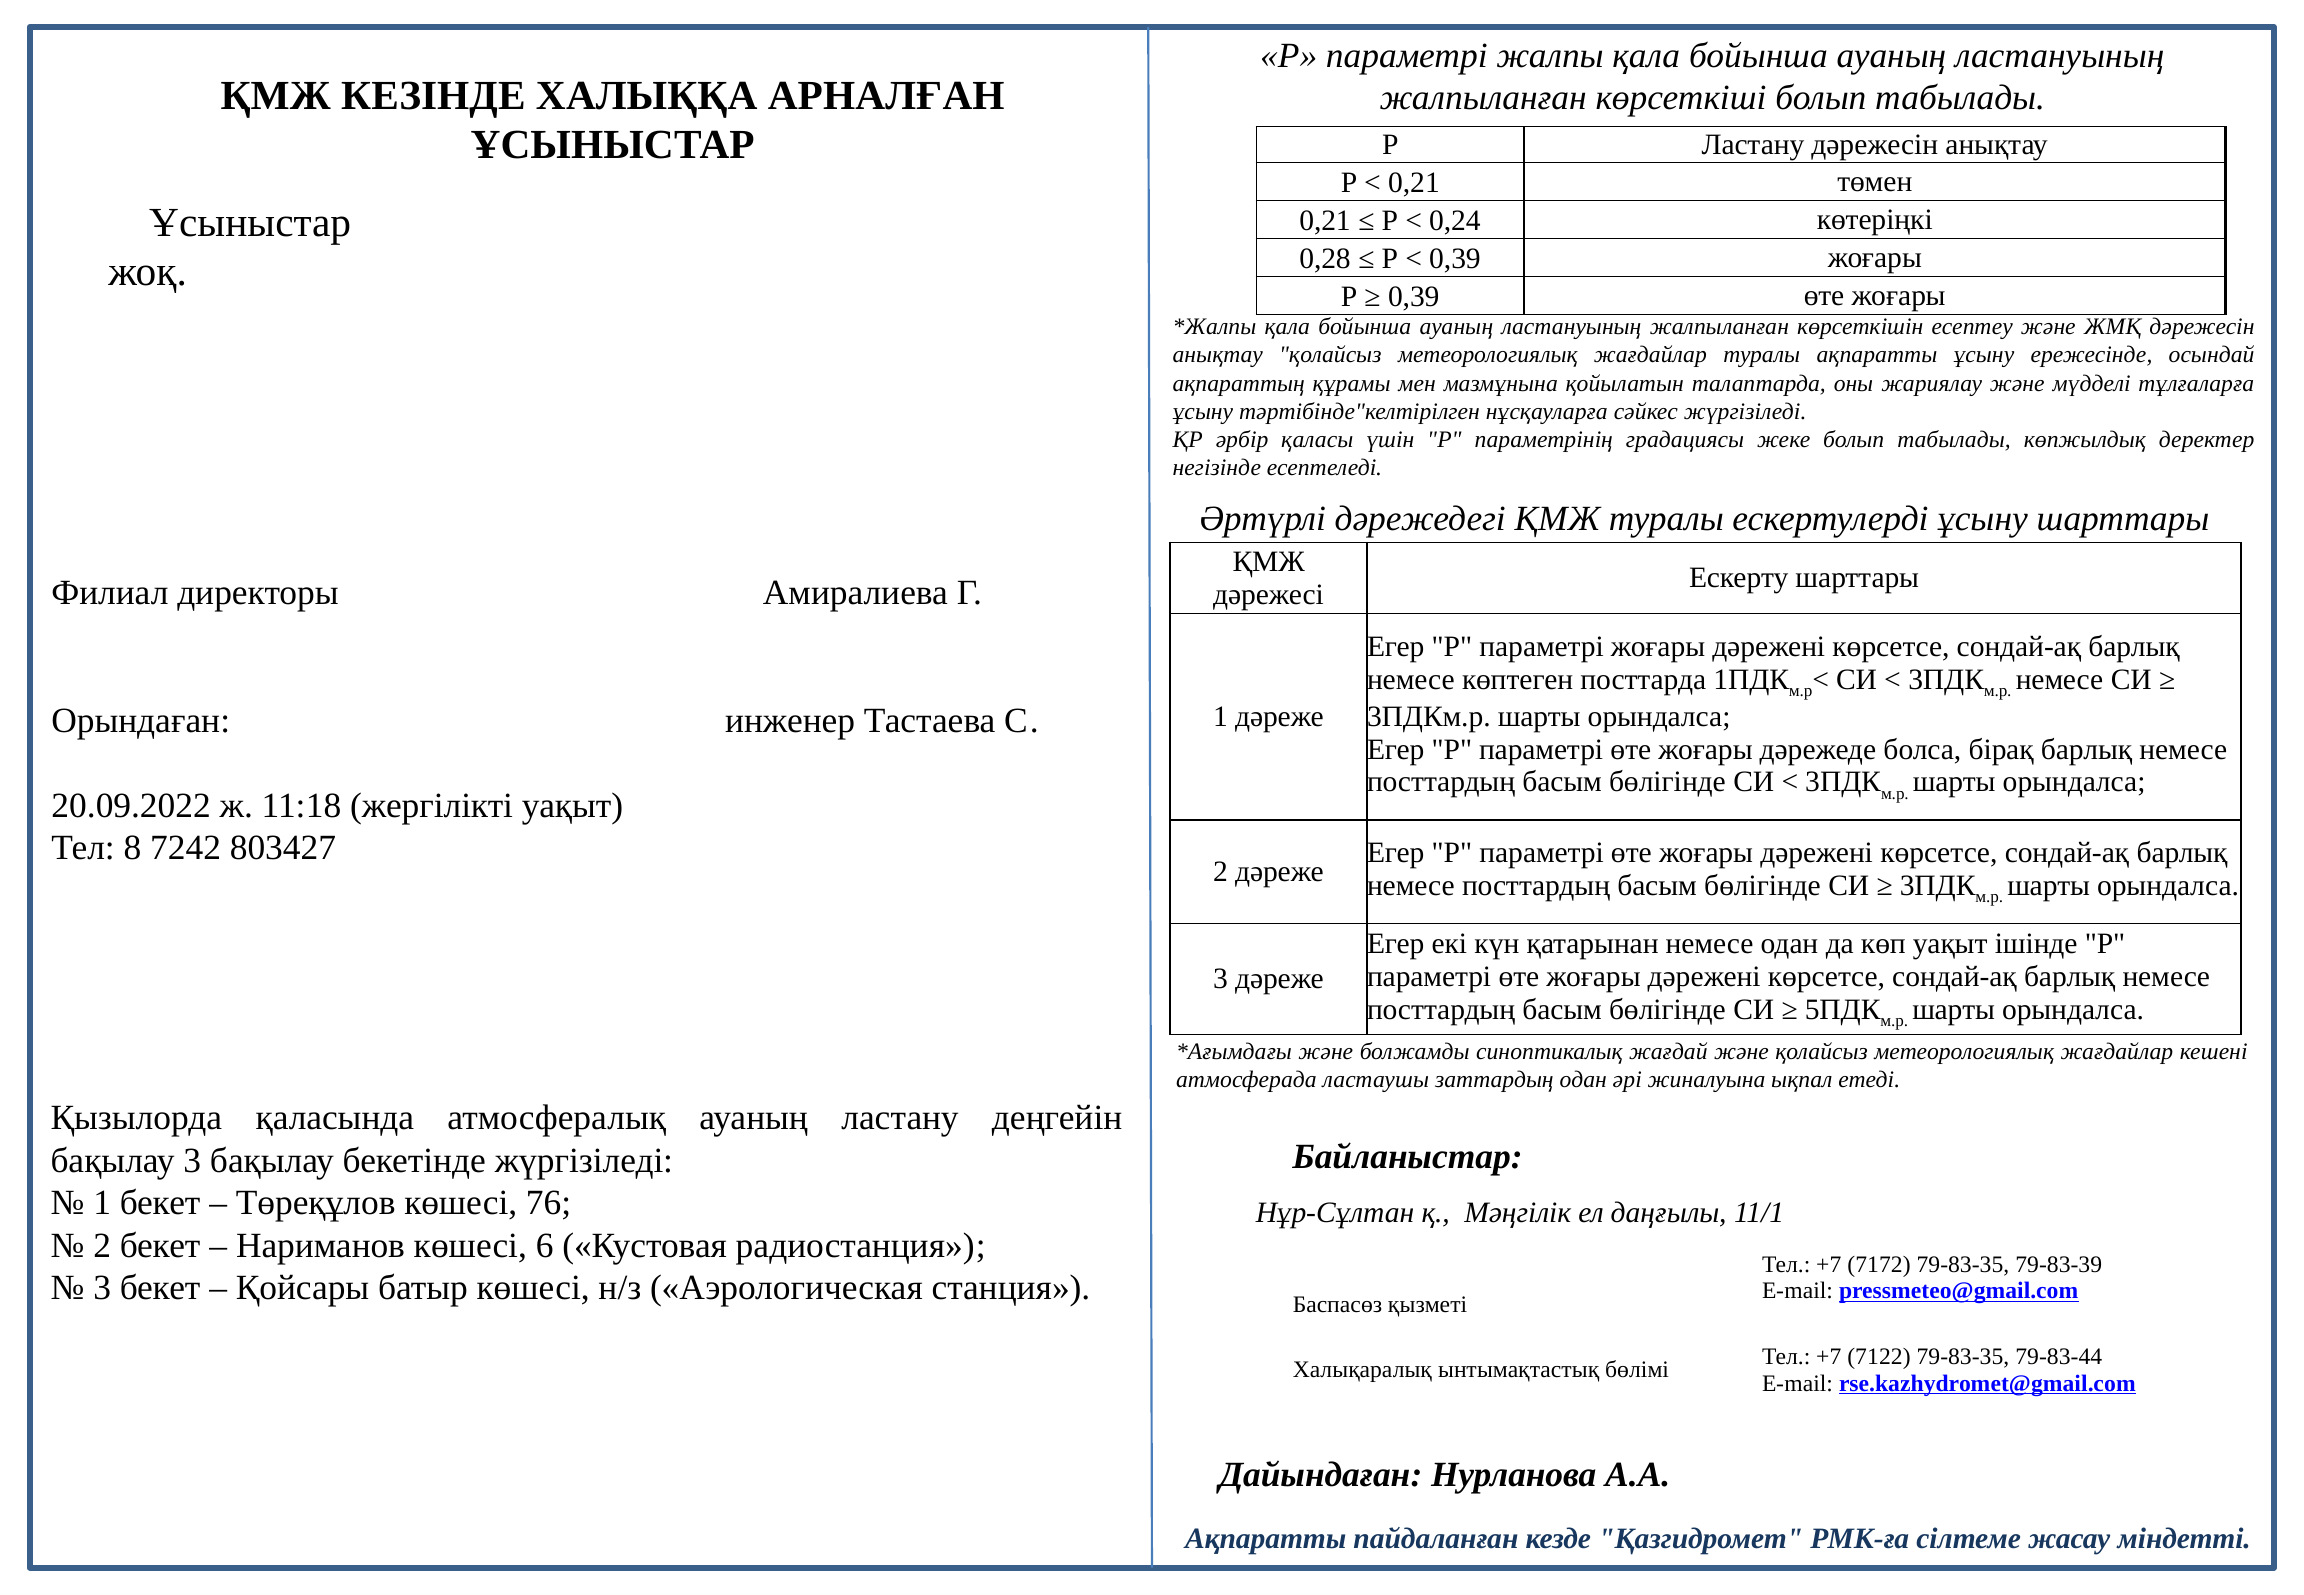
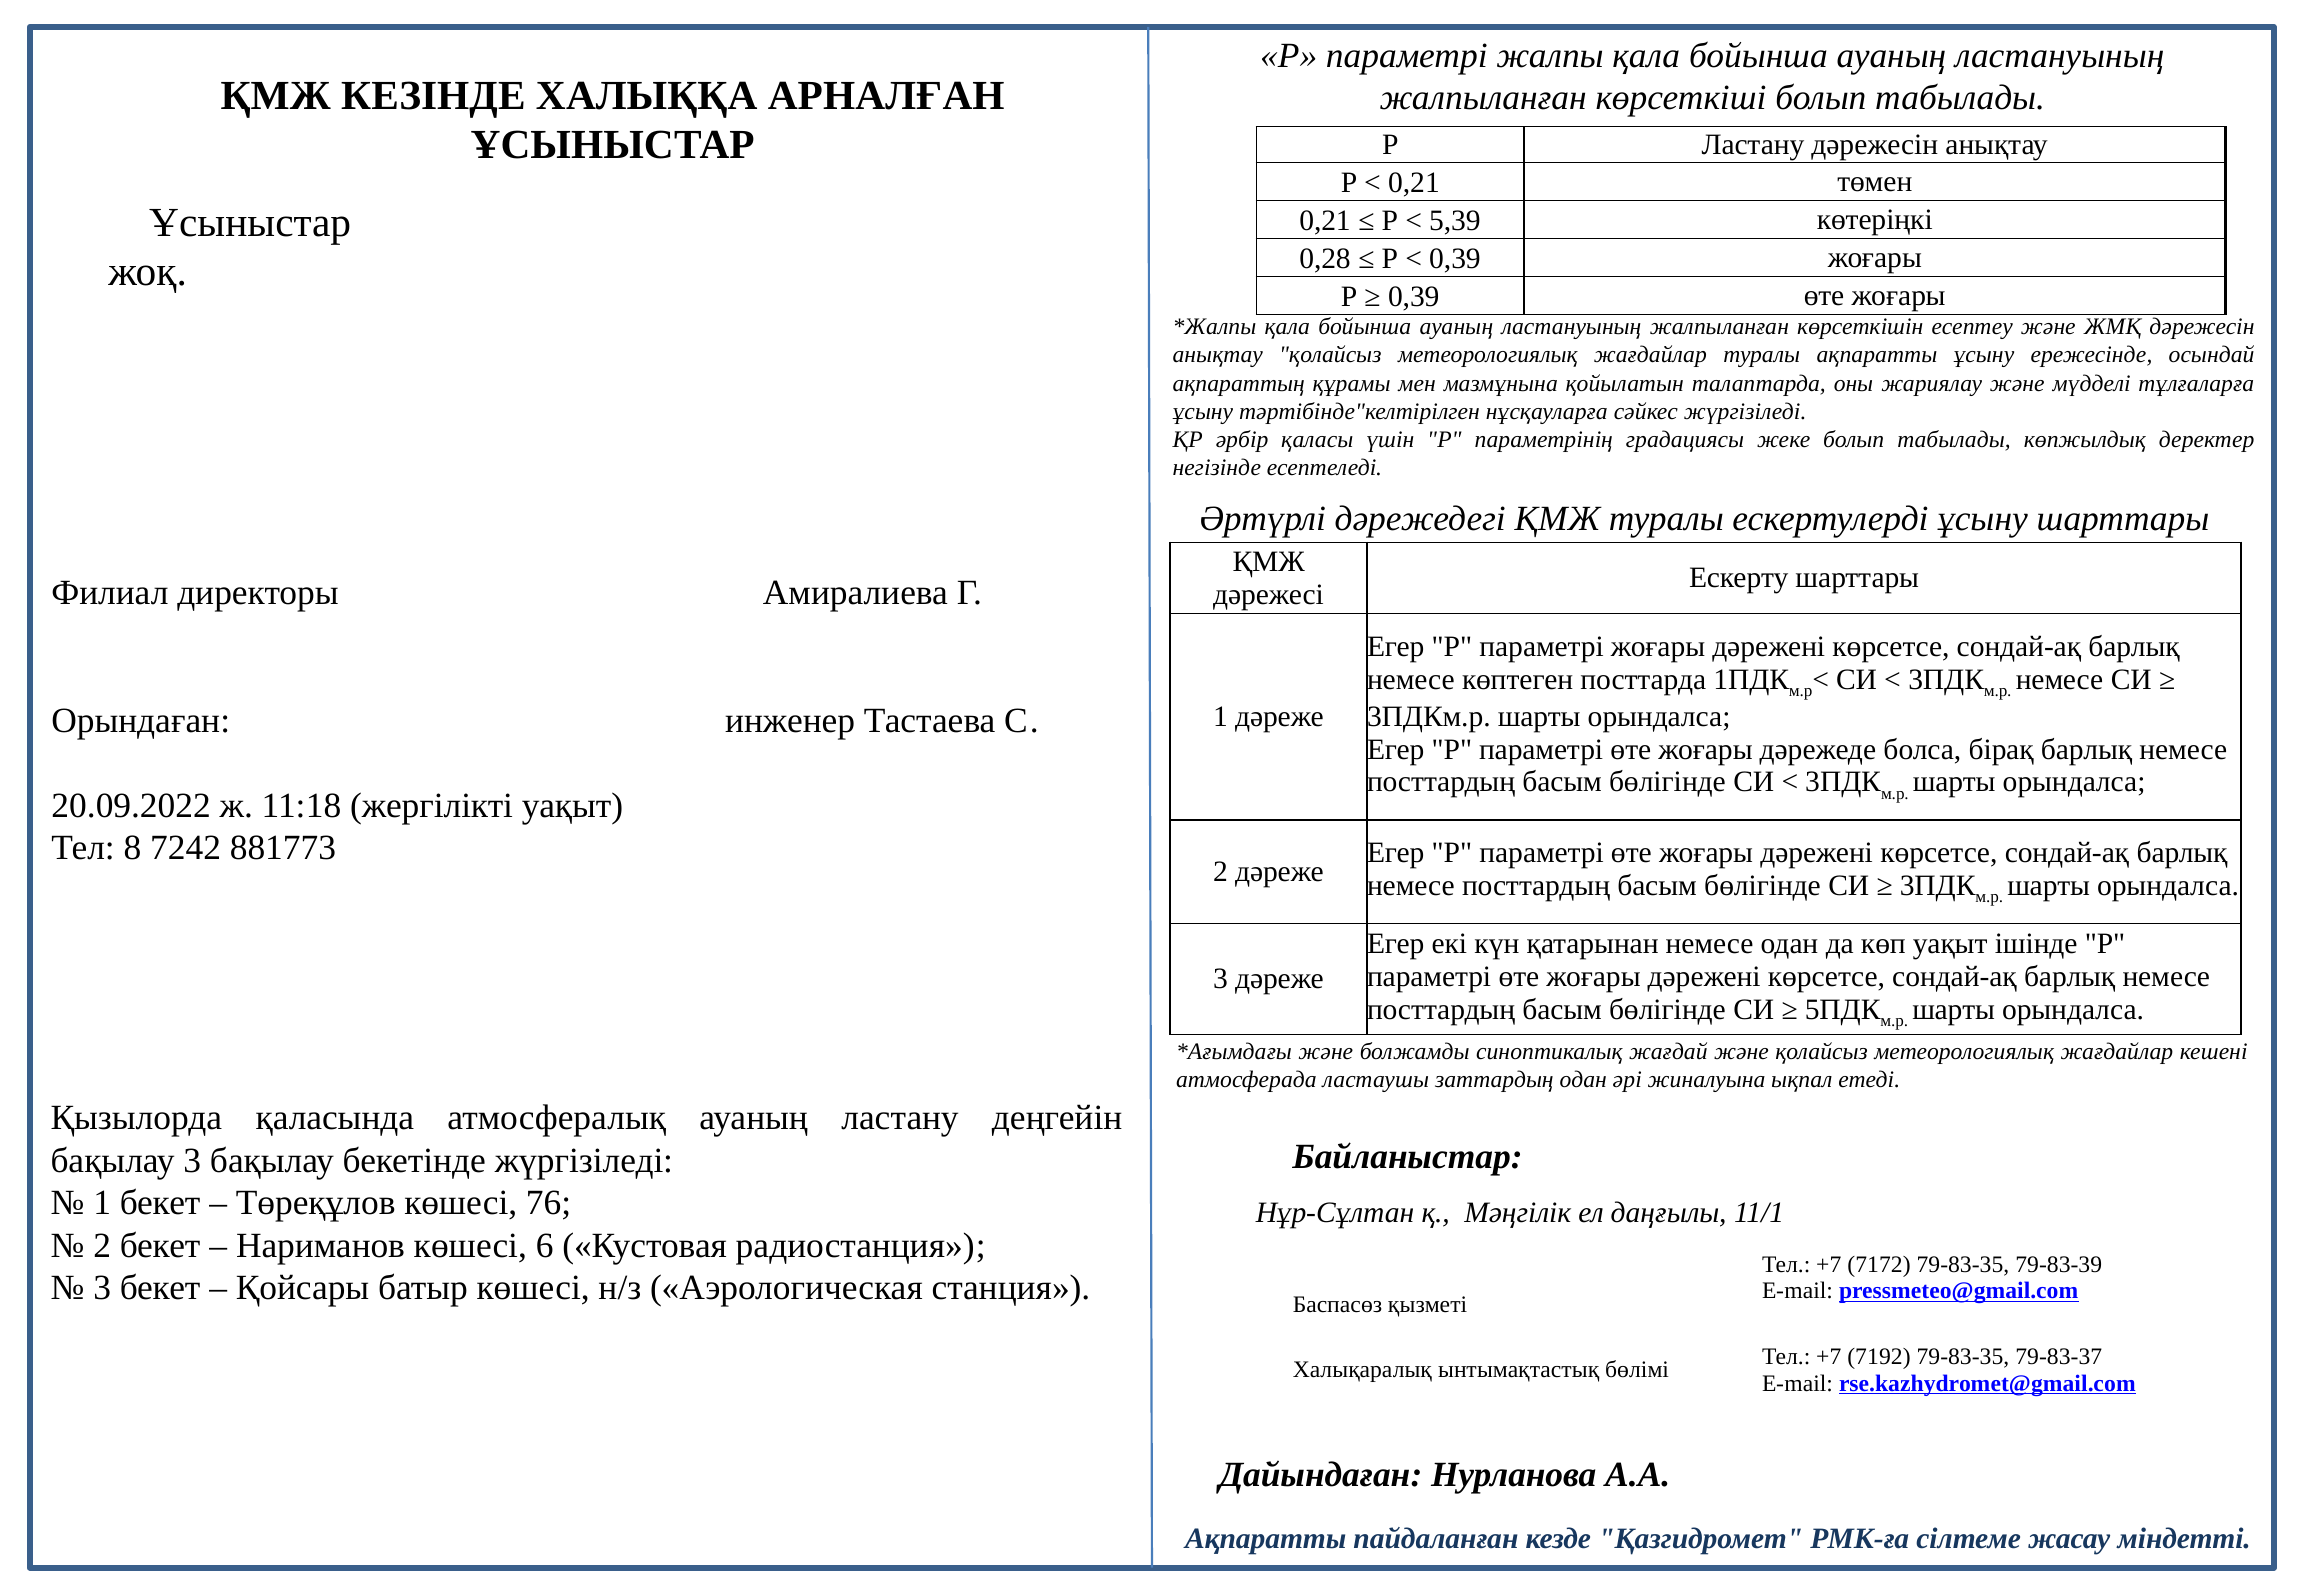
0,24: 0,24 -> 5,39 (1455, 221)
803427: 803427 -> 881773 (283, 848)
7122: 7122 -> 7192 (1879, 1357)
79-83-44: 79-83-44 -> 79-83-37 (2059, 1357)
